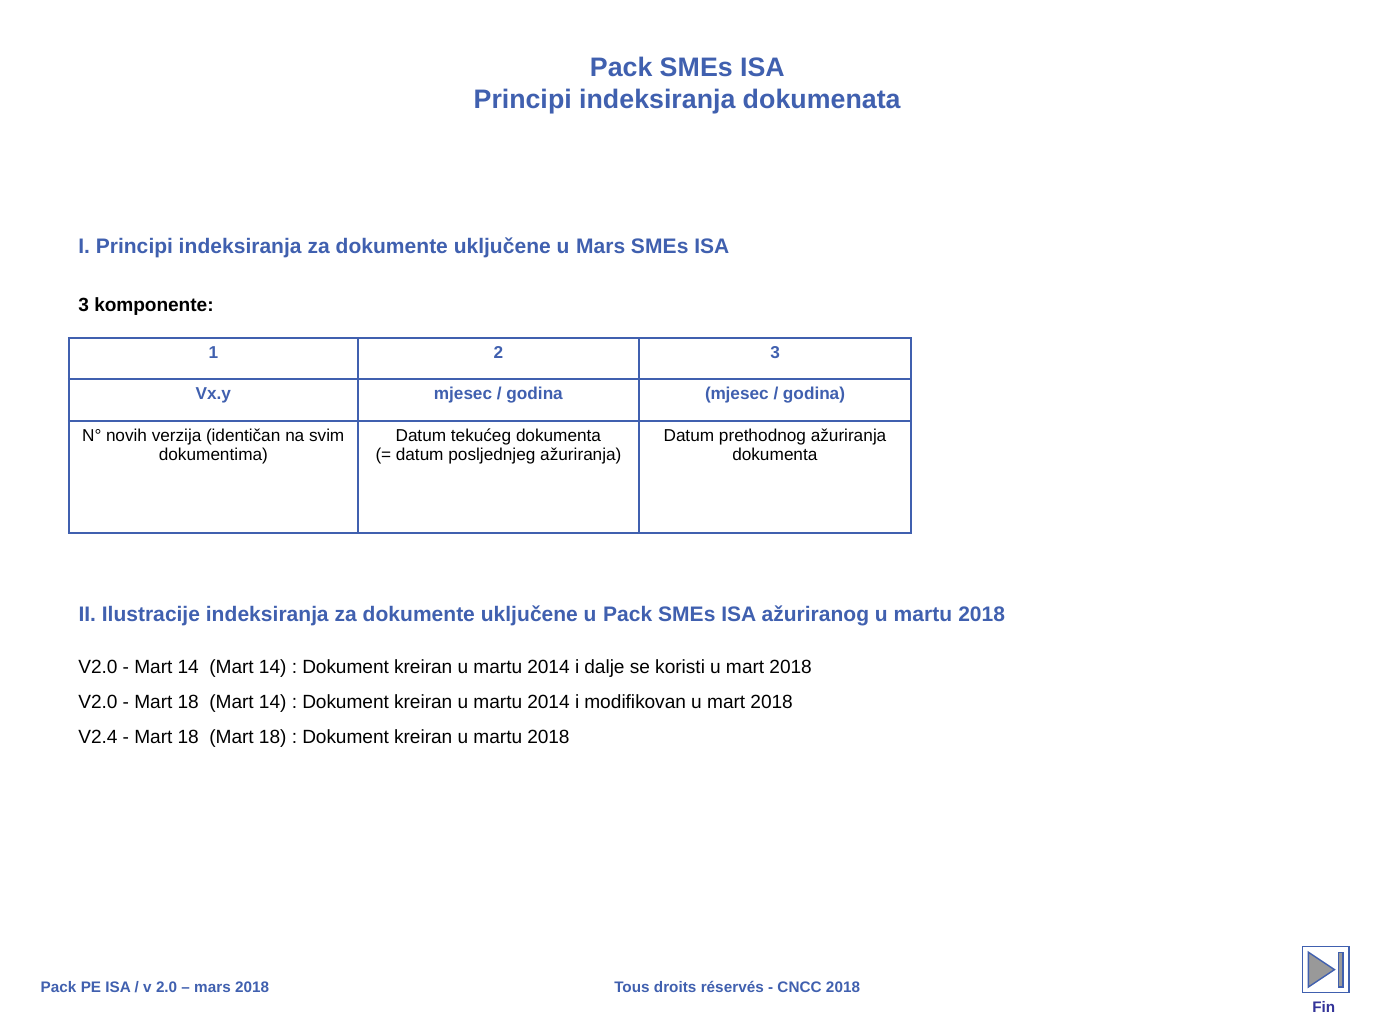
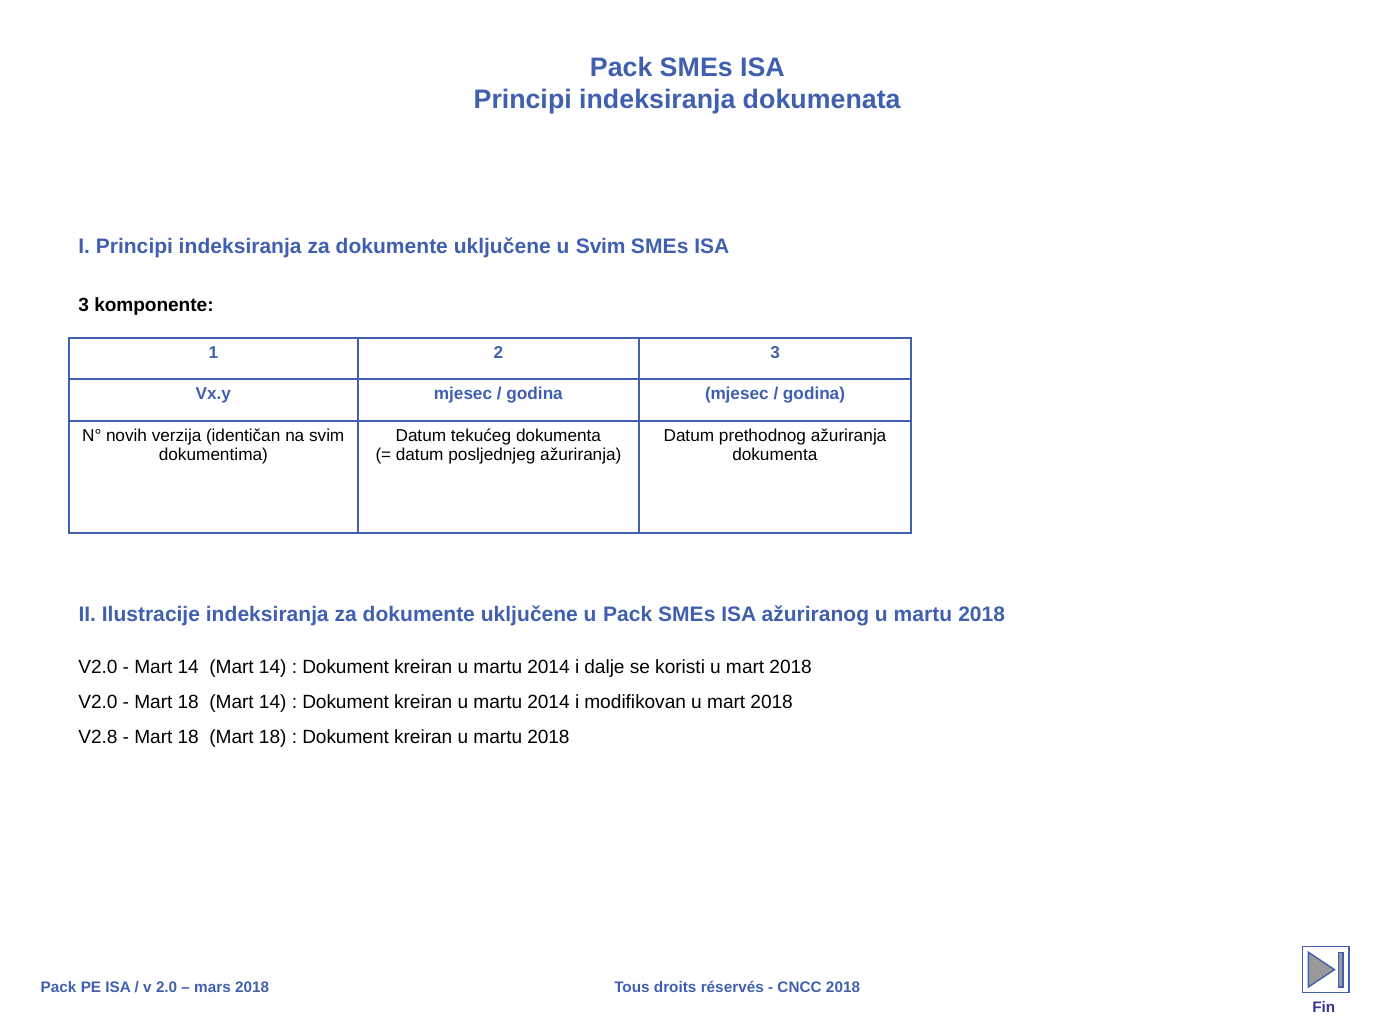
u Mars: Mars -> Svim (601, 247)
V2.4: V2.4 -> V2.8 (98, 737)
